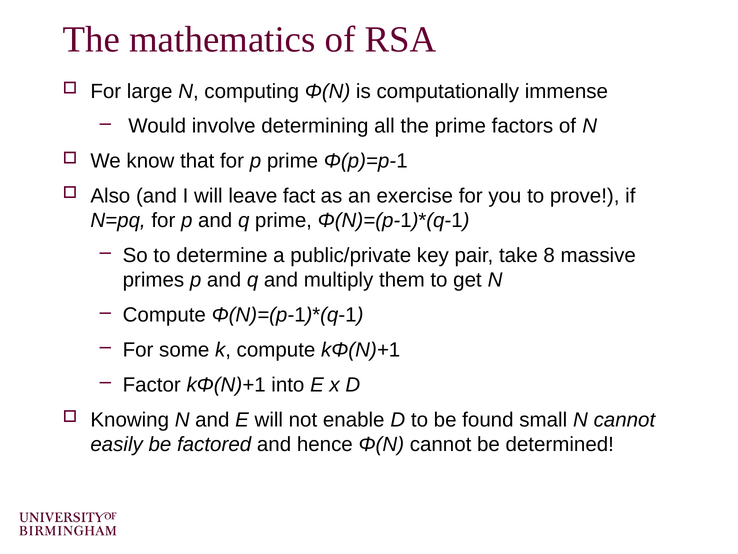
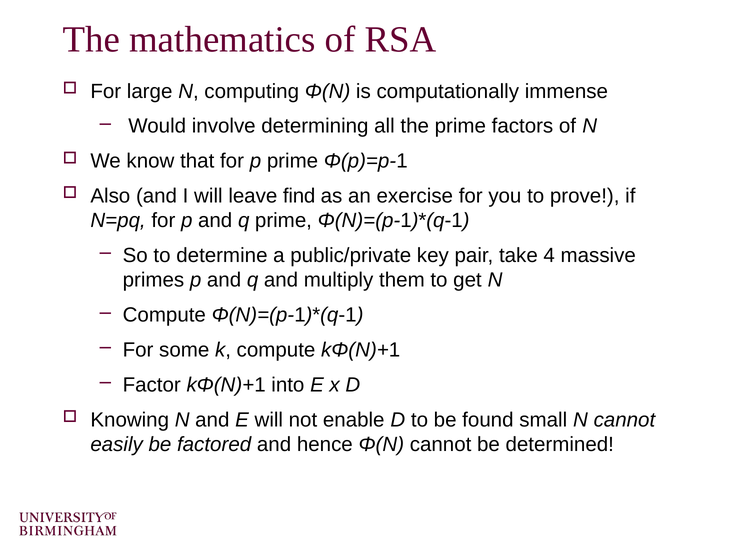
fact: fact -> find (299, 196)
8: 8 -> 4 (549, 255)
